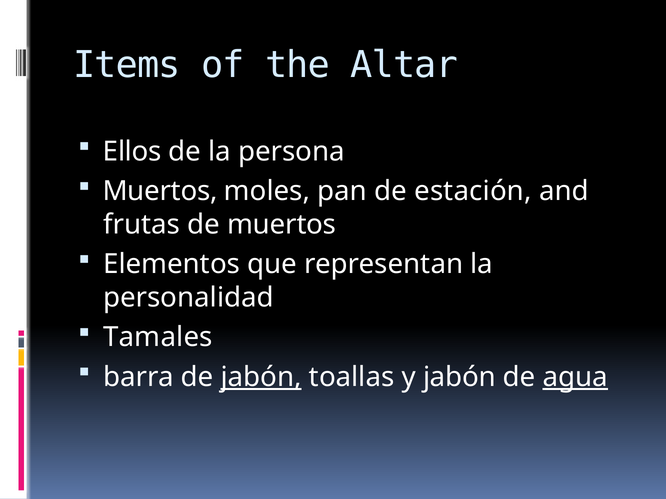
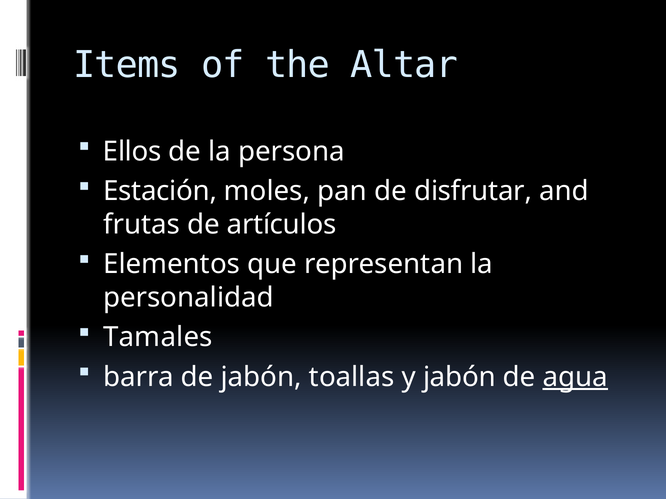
Muertos: Muertos -> Estación (160, 192)
estación: estación -> disfrutar (473, 192)
de muertos: muertos -> artículos (282, 225)
jabón underline: present -> none (261, 377)
